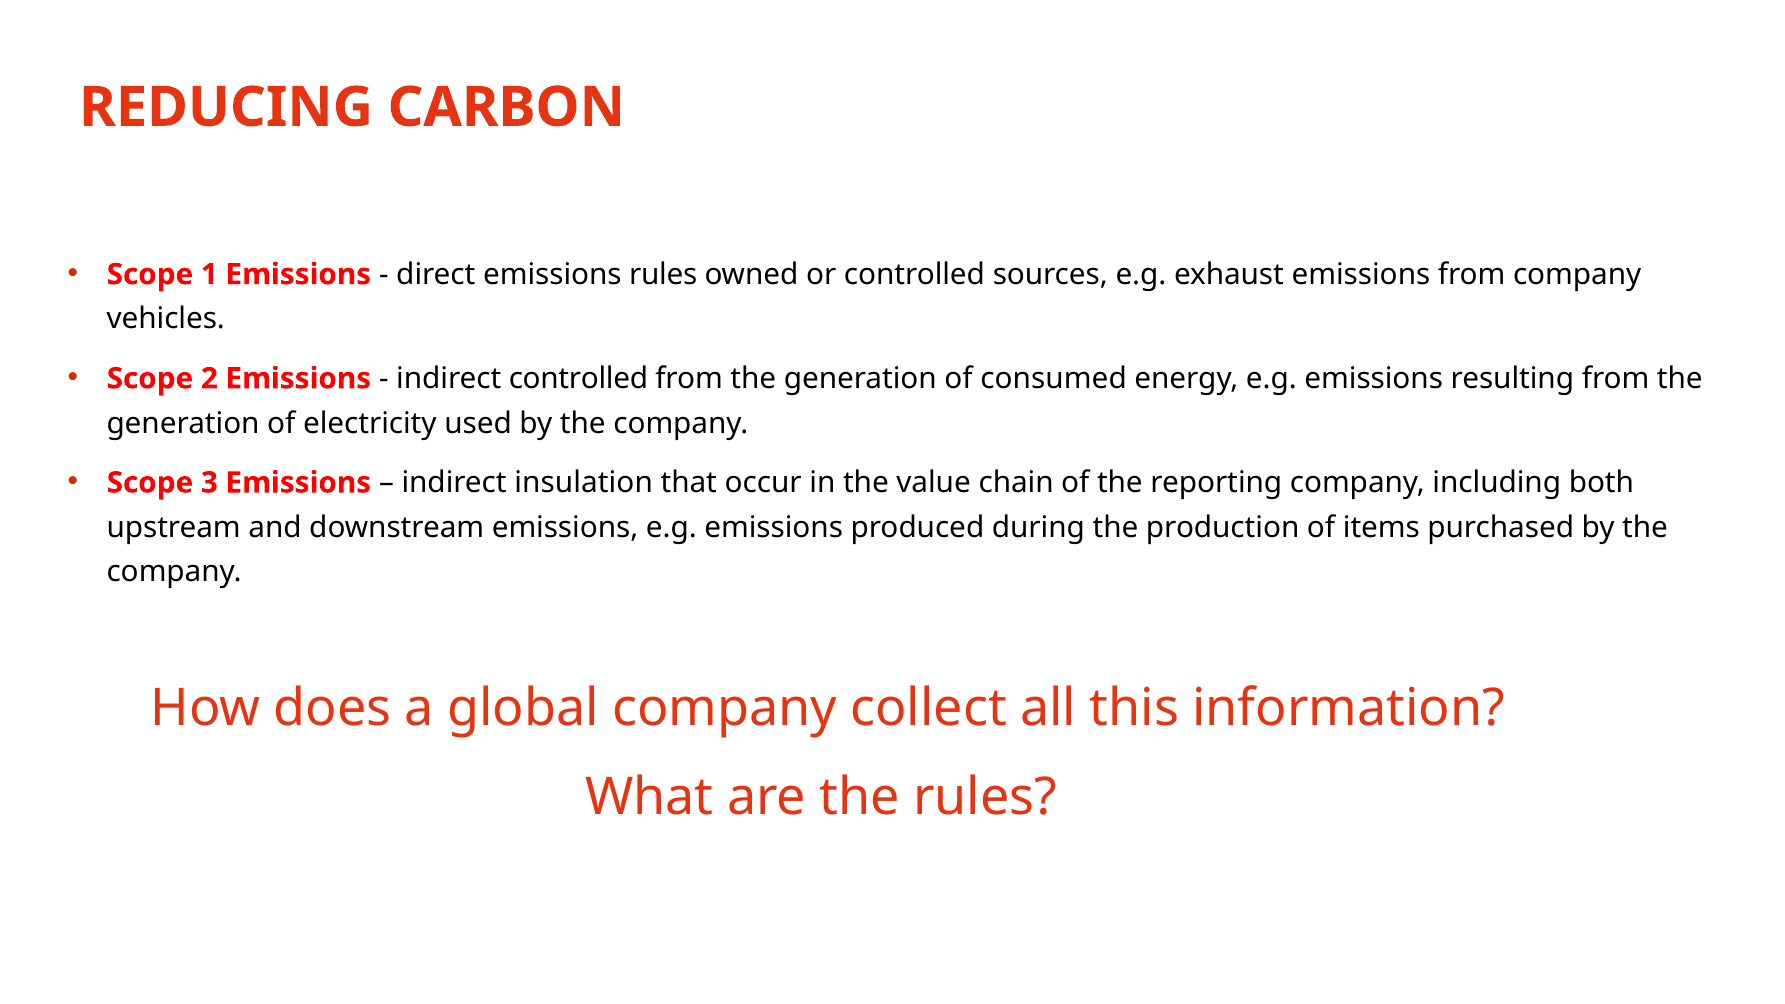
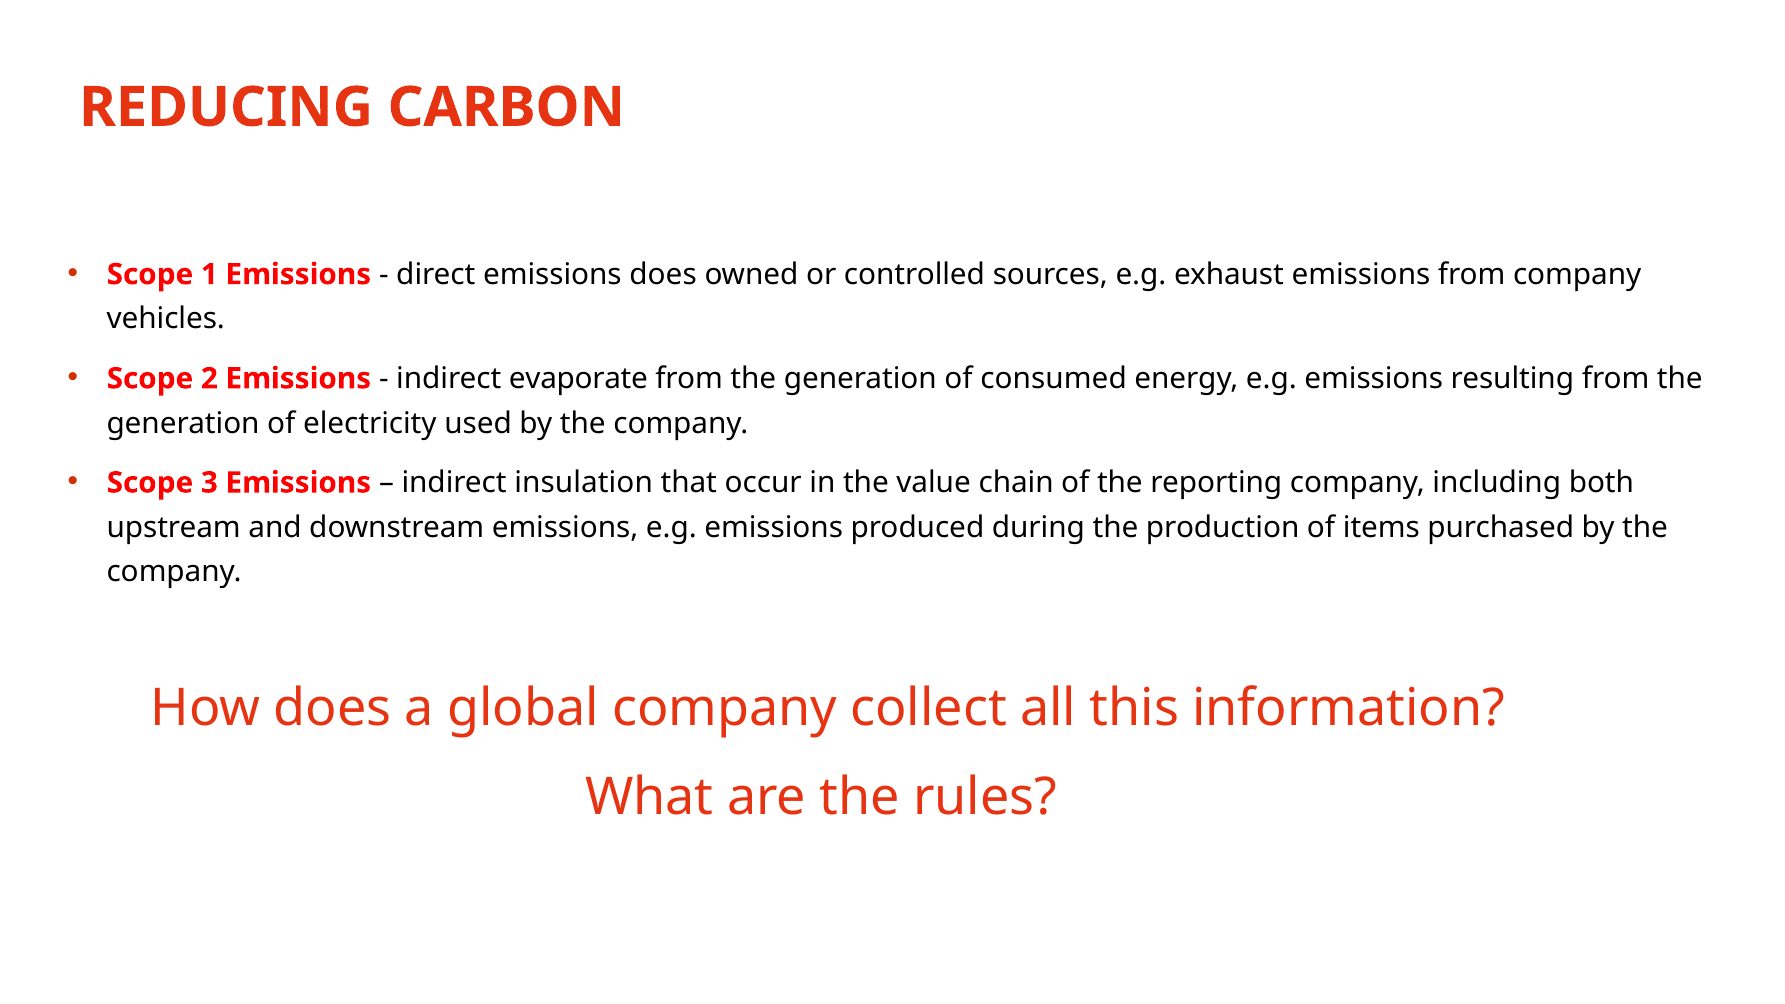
emissions rules: rules -> does (663, 274)
indirect controlled: controlled -> evaporate (578, 379)
